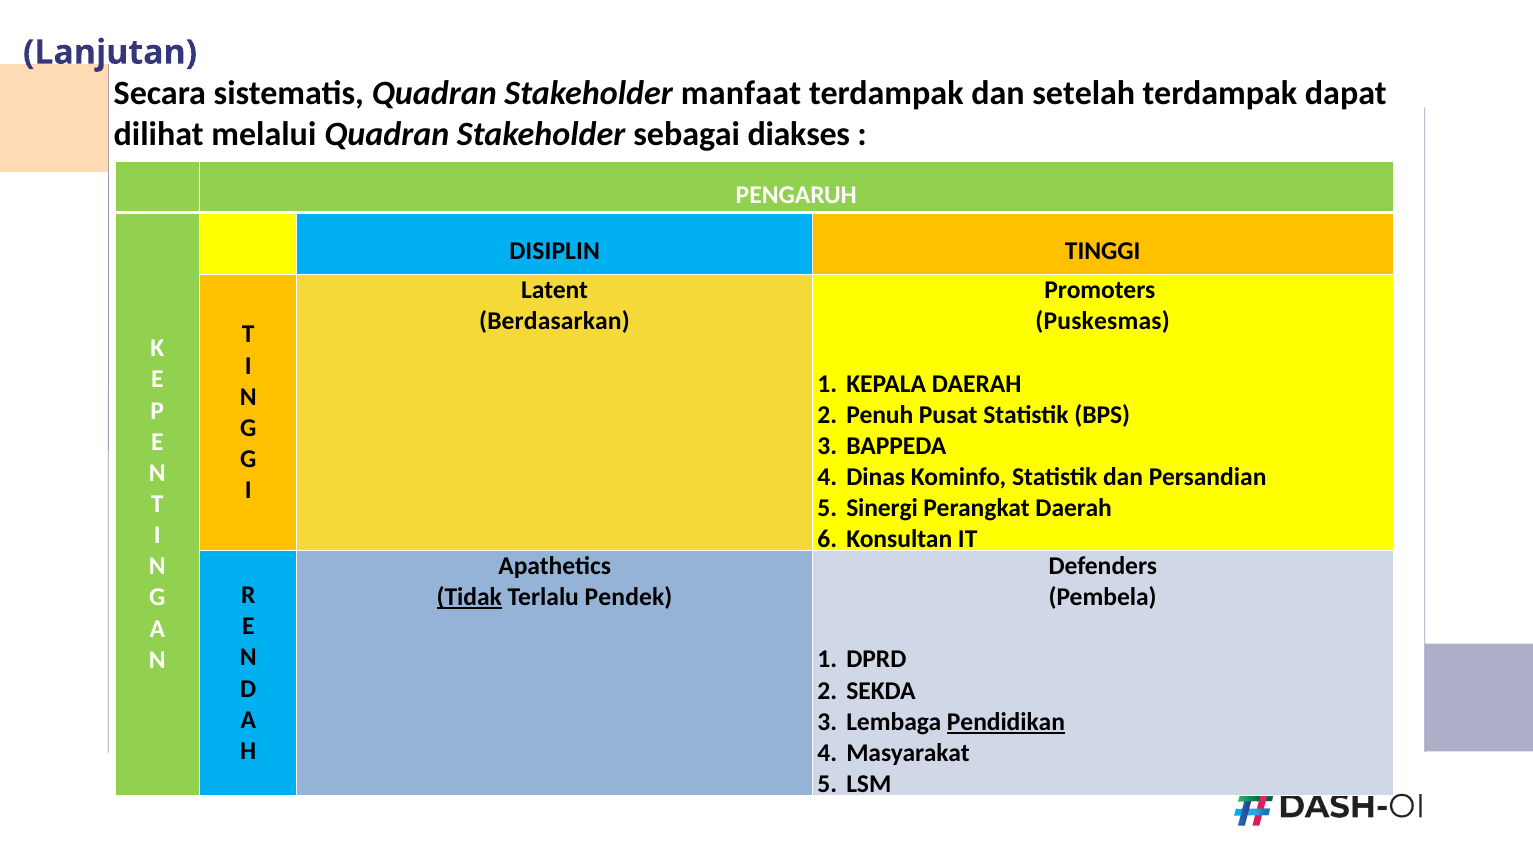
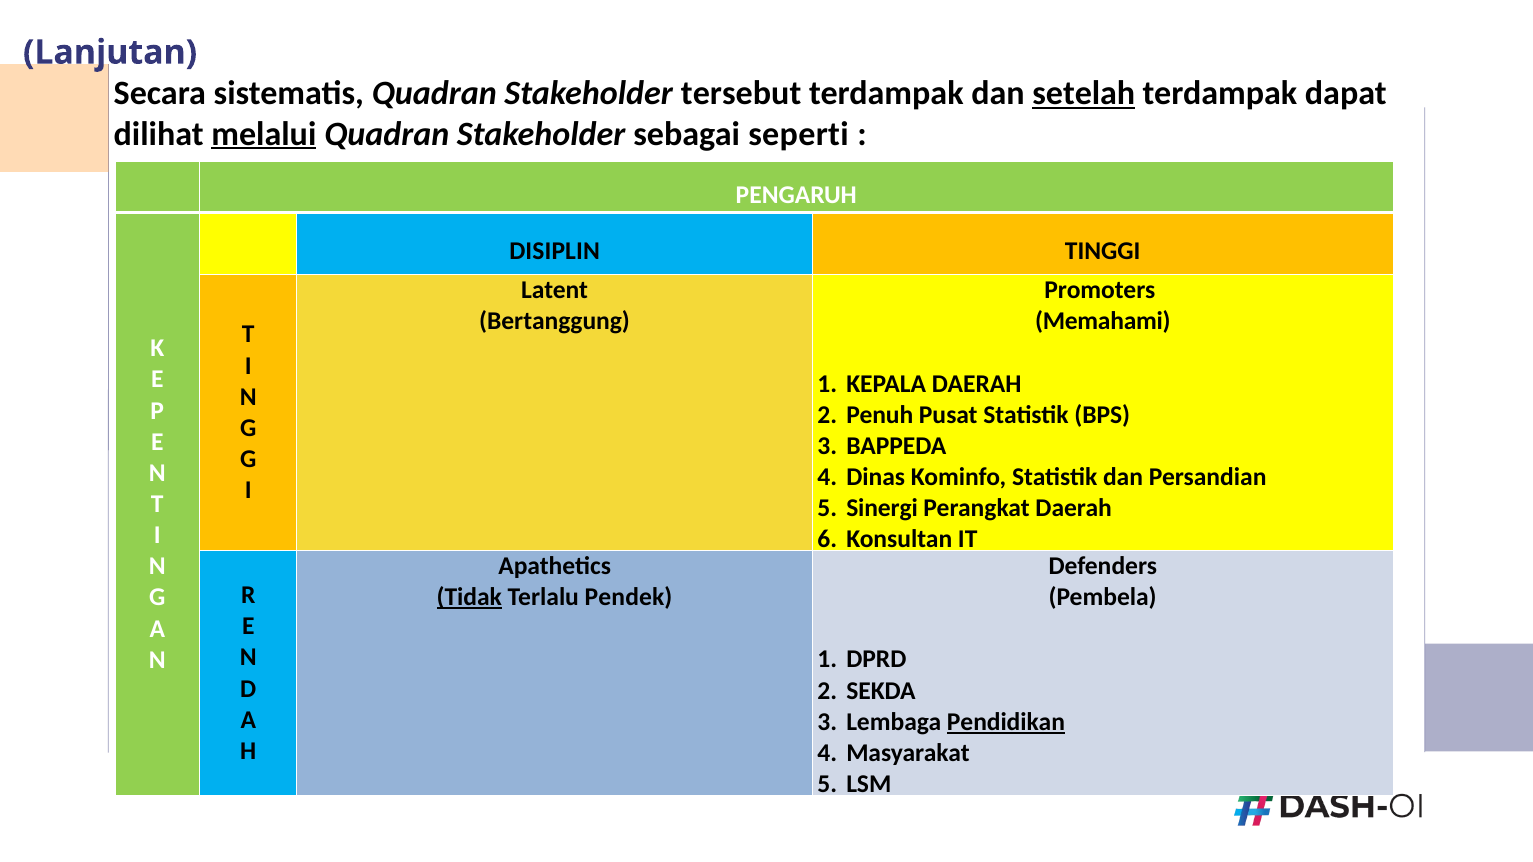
manfaat: manfaat -> tersebut (741, 93)
setelah underline: none -> present (1084, 93)
melalui underline: none -> present (264, 134)
diakses: diakses -> seperti (799, 134)
Berdasarkan: Berdasarkan -> Bertanggung (555, 321)
Puskesmas: Puskesmas -> Memahami (1103, 321)
